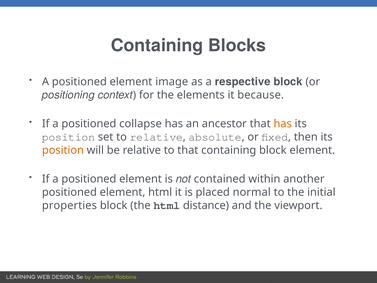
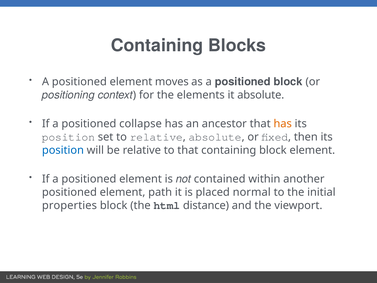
image: image -> moves (172, 82)
as a respective: respective -> positioned (243, 82)
it because: because -> absolute (261, 95)
position colour: orange -> blue (63, 150)
element html: html -> path (160, 192)
